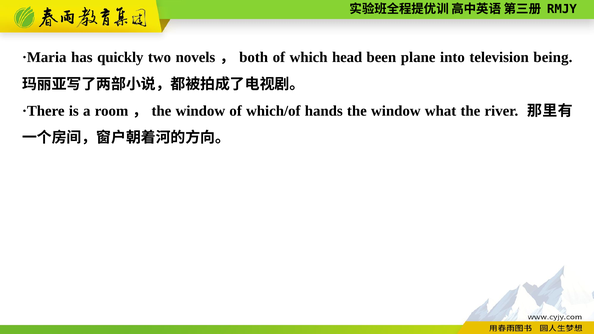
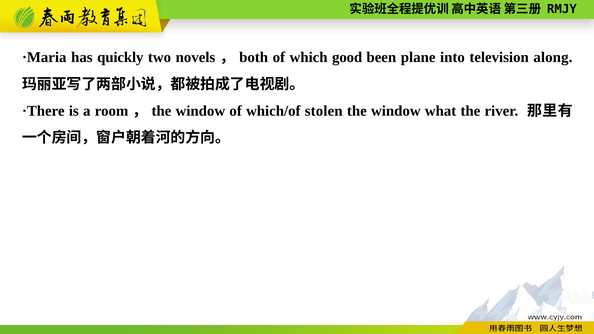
head: head -> good (347, 57)
being: being -> along (553, 57)
hands: hands -> stolen (324, 111)
